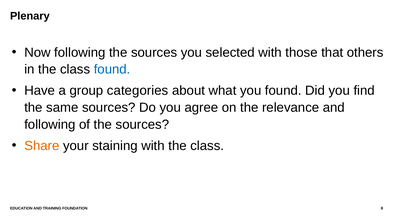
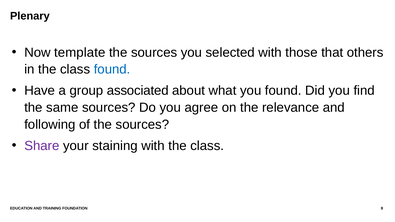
Now following: following -> template (80, 53)
categories: categories -> associated (138, 91)
Share colour: orange -> purple (42, 146)
